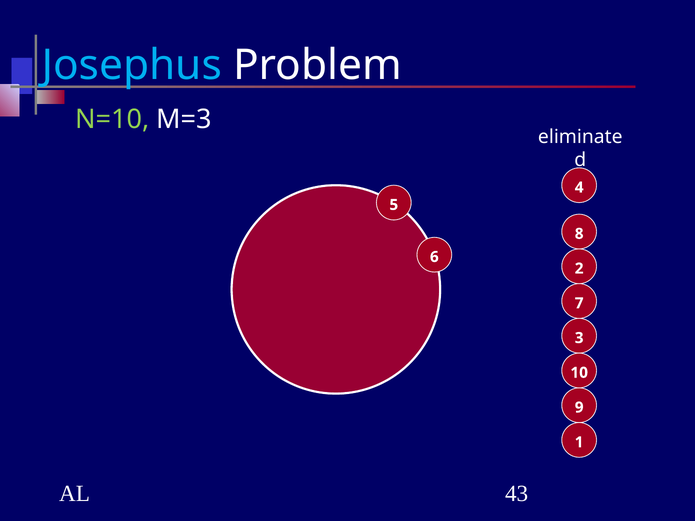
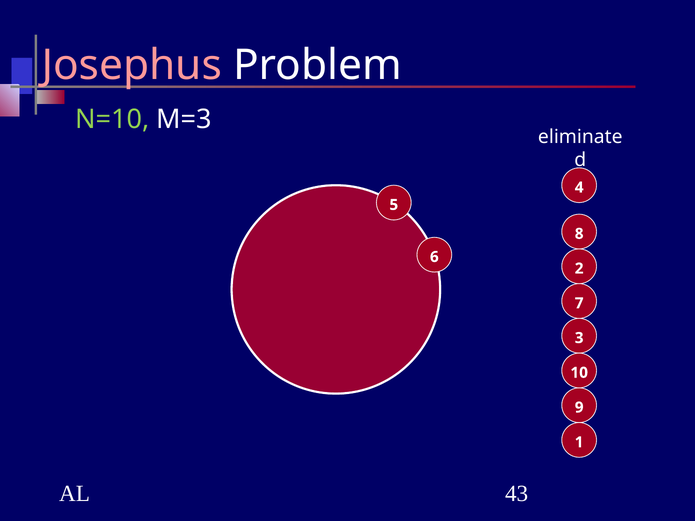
Josephus colour: light blue -> pink (132, 65)
